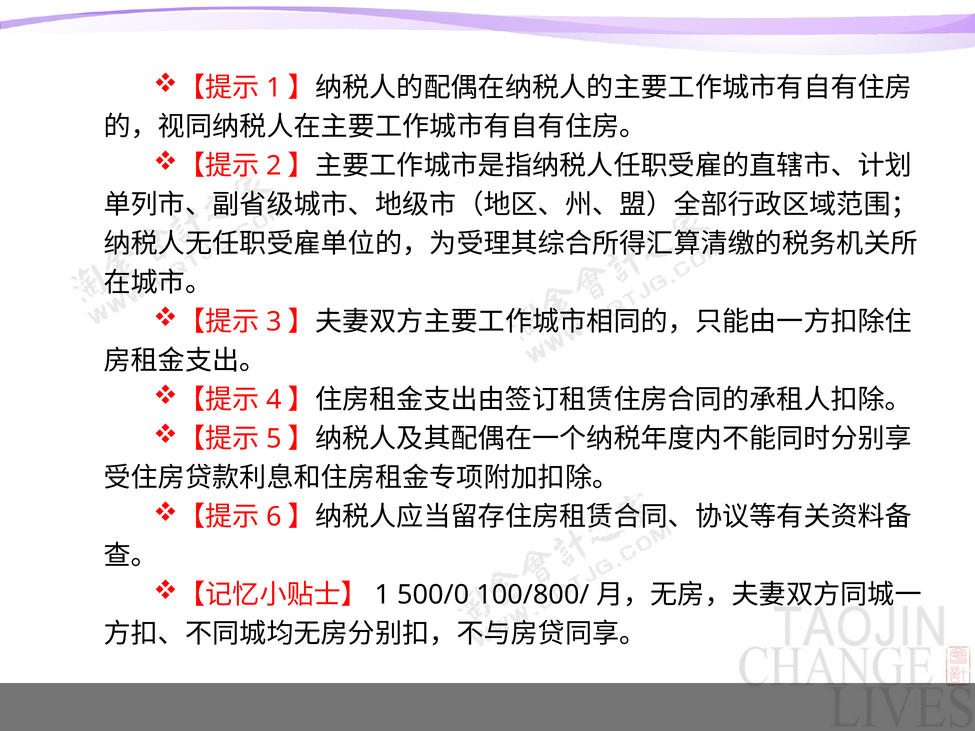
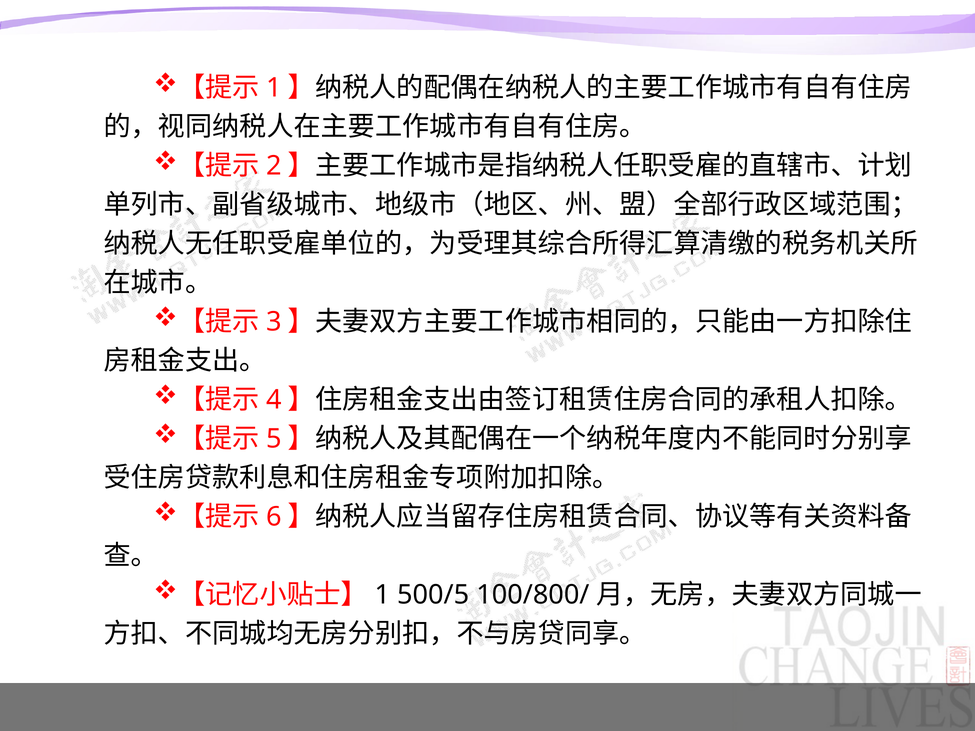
500/0: 500/0 -> 500/5 (433, 595)
